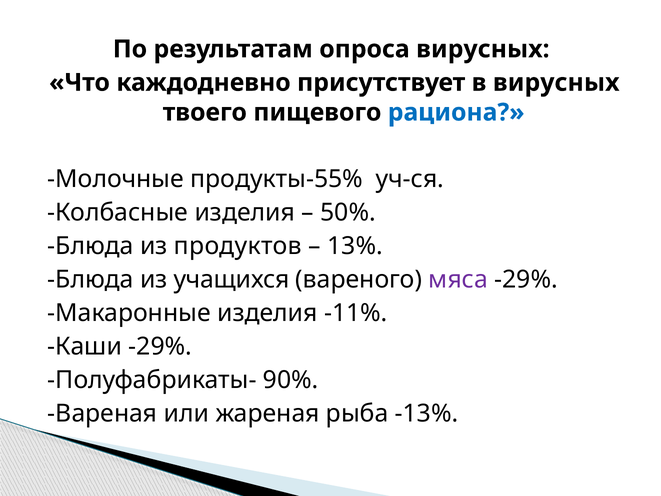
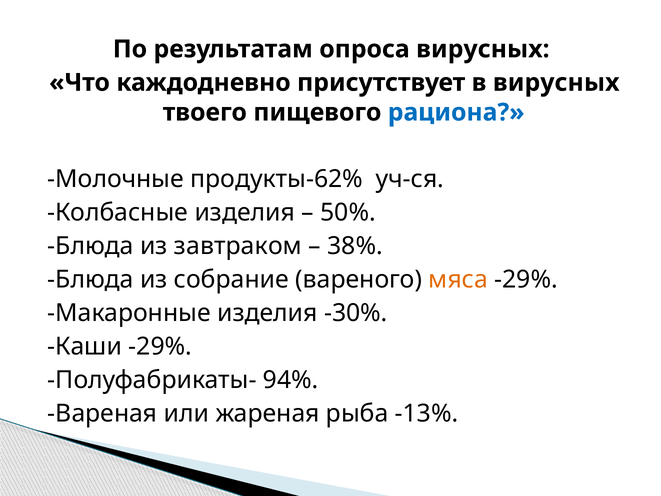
продукты-55%: продукты-55% -> продукты-62% (277, 179)
продуктов: продуктов -> завтраком (238, 246)
13%: 13% -> 38% (355, 246)
учащихся: учащихся -> собрание (232, 280)
мяса colour: purple -> orange (458, 280)
-11%: -11% -> -30% (356, 313)
90%: 90% -> 94% (291, 380)
